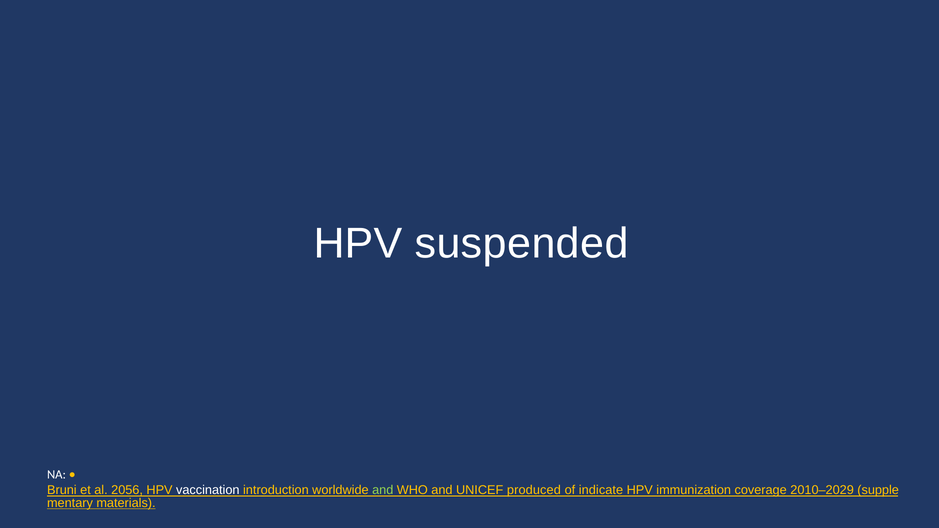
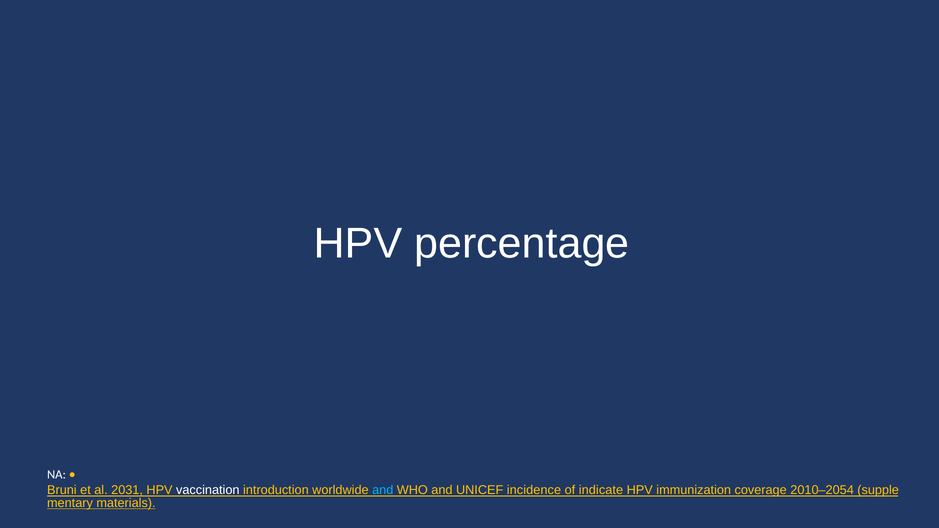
suspended: suspended -> percentage (522, 244)
2056: 2056 -> 2031 (127, 490)
and colour: light green -> light blue (383, 490)
produced: produced -> incidence (534, 490)
2010–2029: 2010–2029 -> 2010–2054 (822, 490)
